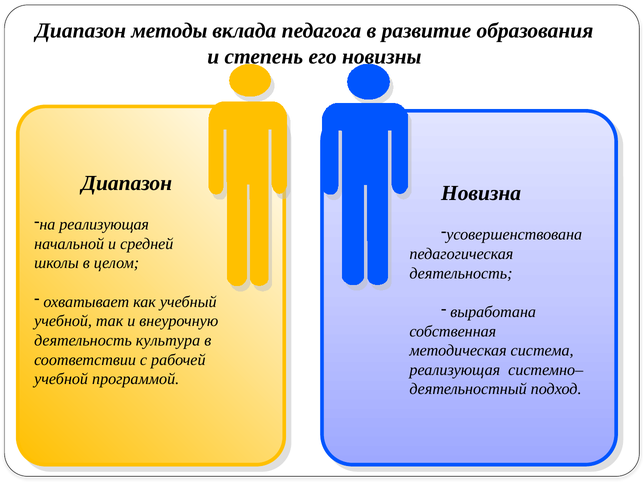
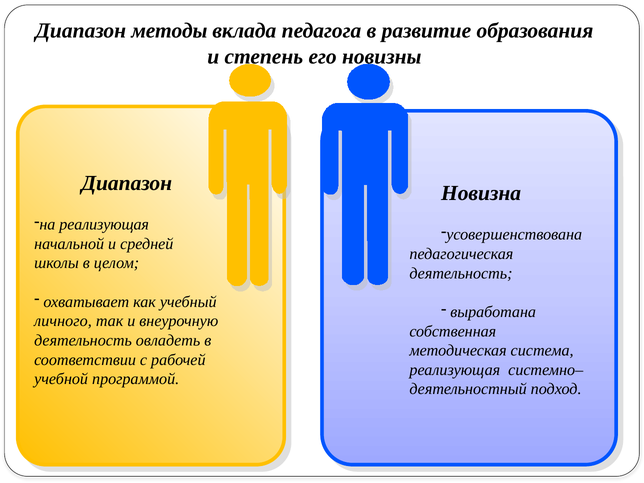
учебной: учебной -> личного (63, 321)
культура: культура -> овладеть (168, 340)
